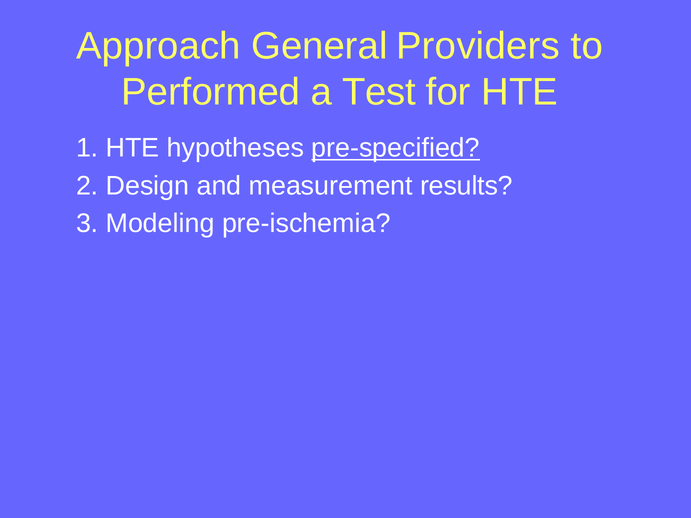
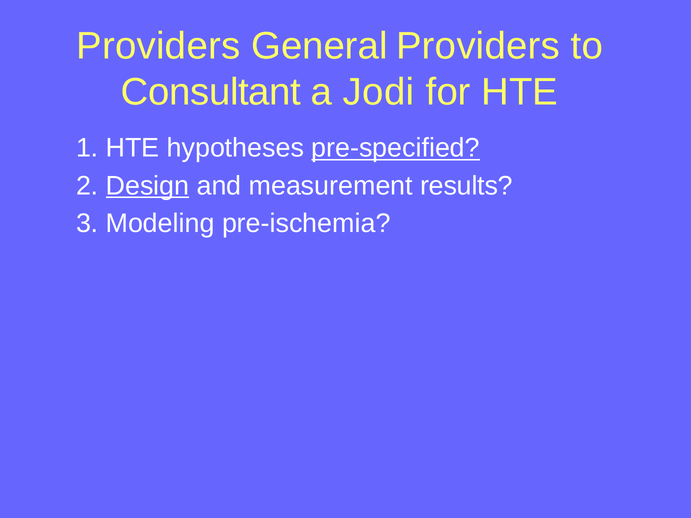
Approach: Approach -> Providers (158, 46)
Performed: Performed -> Consultant (211, 92)
Test: Test -> Jodi (379, 92)
Design underline: none -> present (148, 186)
